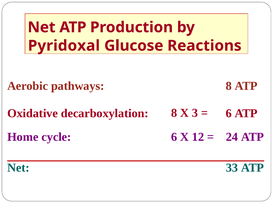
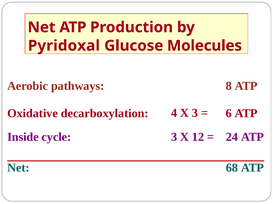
Reactions: Reactions -> Molecules (204, 46)
decarboxylation 8: 8 -> 4 (174, 113)
Home: Home -> Inside (23, 137)
cycle 6: 6 -> 3 (174, 137)
33: 33 -> 68 (232, 168)
